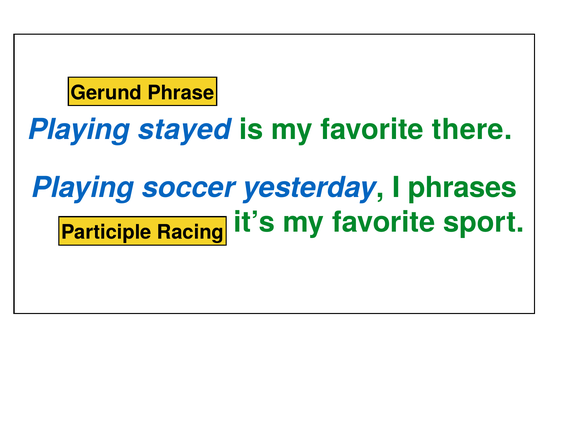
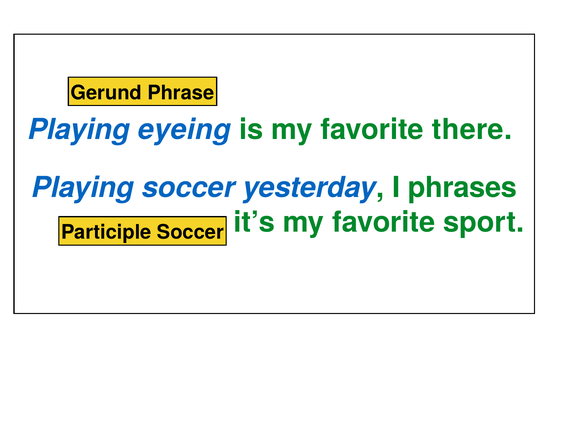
stayed: stayed -> eyeing (184, 129)
Participle Racing: Racing -> Soccer (190, 232)
